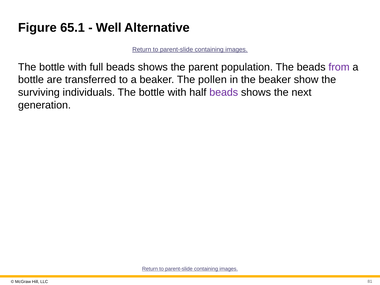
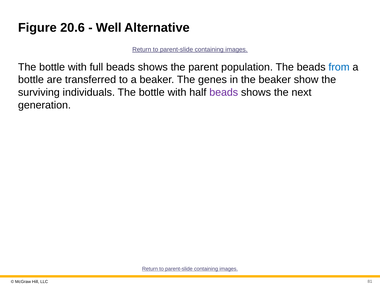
65.1: 65.1 -> 20.6 (73, 28)
from colour: purple -> blue (339, 67)
pollen: pollen -> genes (212, 80)
